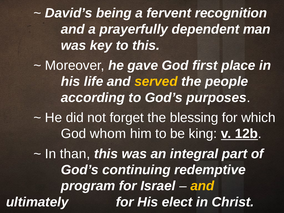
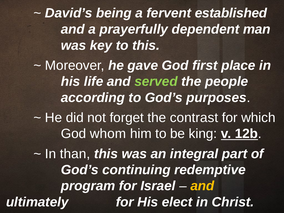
recognition: recognition -> established (231, 13)
served colour: yellow -> light green (156, 82)
blessing: blessing -> contrast (194, 118)
